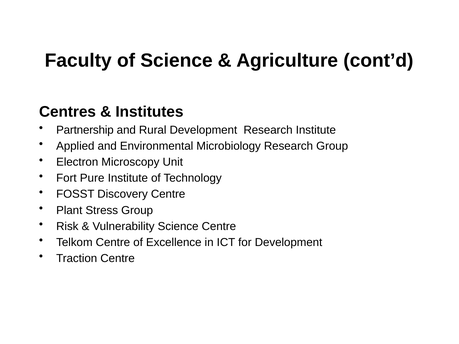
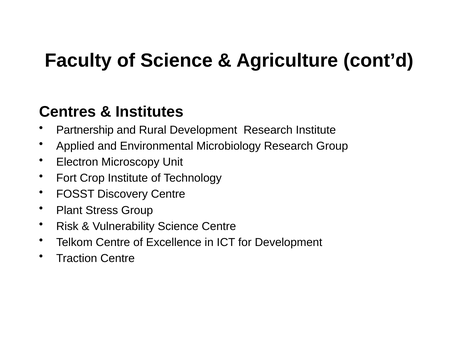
Pure: Pure -> Crop (92, 178)
